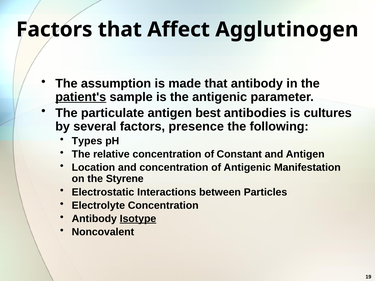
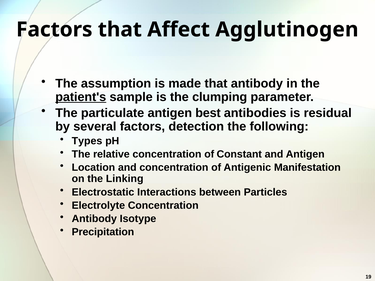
the antigenic: antigenic -> clumping (220, 97)
cultures: cultures -> residual (328, 113)
presence: presence -> detection (196, 127)
Styrene: Styrene -> Linking (125, 179)
Isotype underline: present -> none (138, 219)
Noncovalent: Noncovalent -> Precipitation (103, 232)
